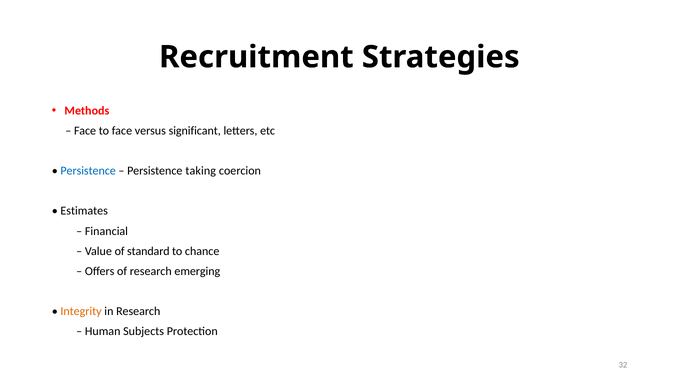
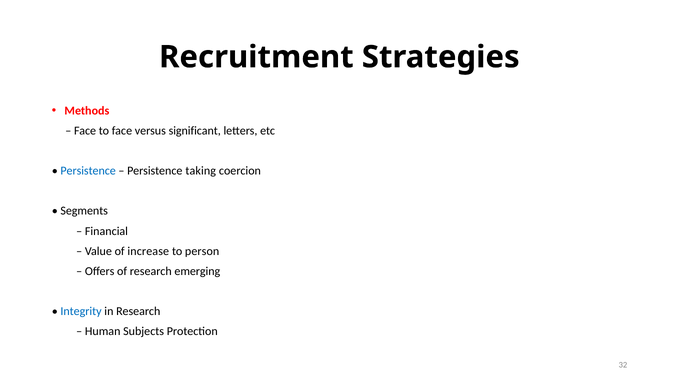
Estimates: Estimates -> Segments (84, 211)
standard: standard -> increase (148, 251)
chance: chance -> person (202, 251)
Integrity colour: orange -> blue (81, 311)
